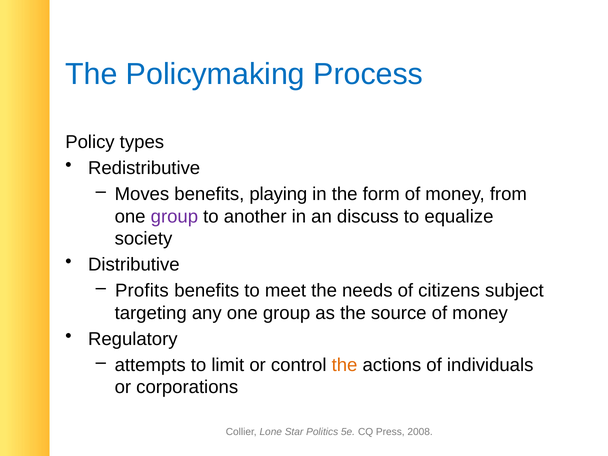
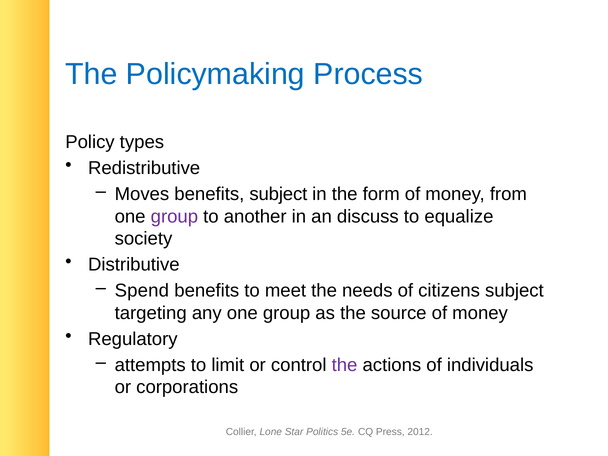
benefits playing: playing -> subject (278, 194)
Profits: Profits -> Spend (142, 291)
the colour: orange -> purple (345, 365)
2008: 2008 -> 2012 (420, 432)
